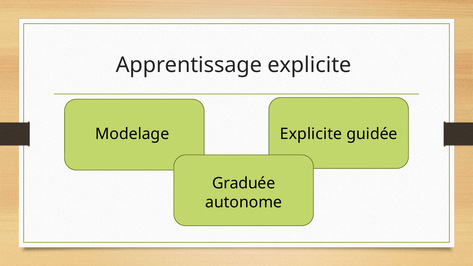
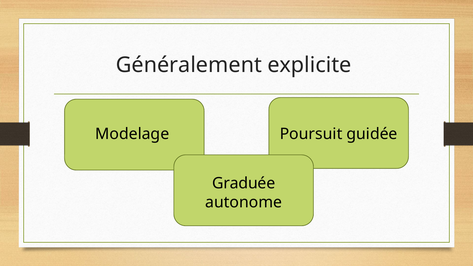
Apprentissage: Apprentissage -> Généralement (189, 65)
Modelage Explicite: Explicite -> Poursuit (311, 134)
